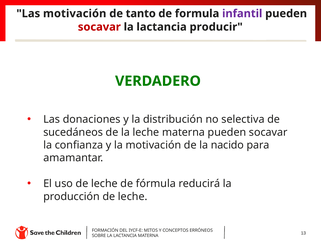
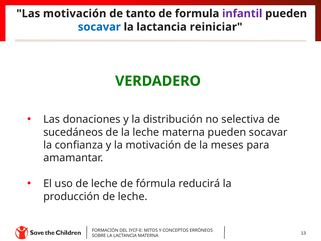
socavar colour: red -> blue (99, 27)
producir: producir -> reiniciar (216, 27)
nacido: nacido -> meses (227, 145)
